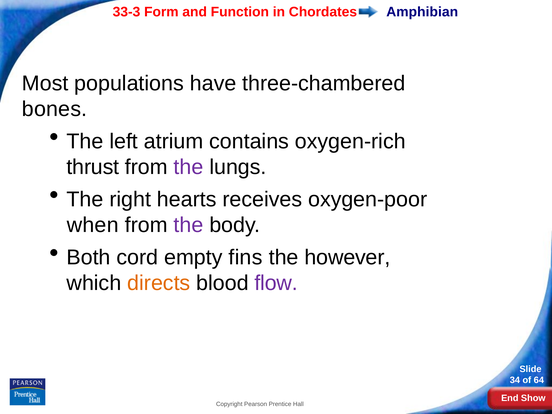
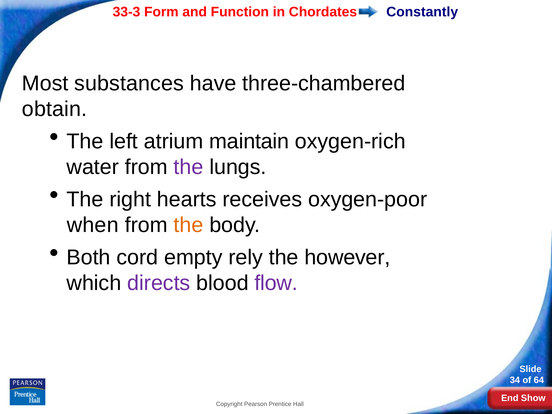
Amphibian: Amphibian -> Constantly (422, 12)
populations: populations -> substances (129, 83)
bones: bones -> obtain (55, 109)
contains: contains -> maintain (249, 141)
thrust: thrust -> water (93, 167)
the colour: purple -> orange (189, 225)
fins: fins -> rely (246, 257)
directs colour: orange -> purple (159, 283)
